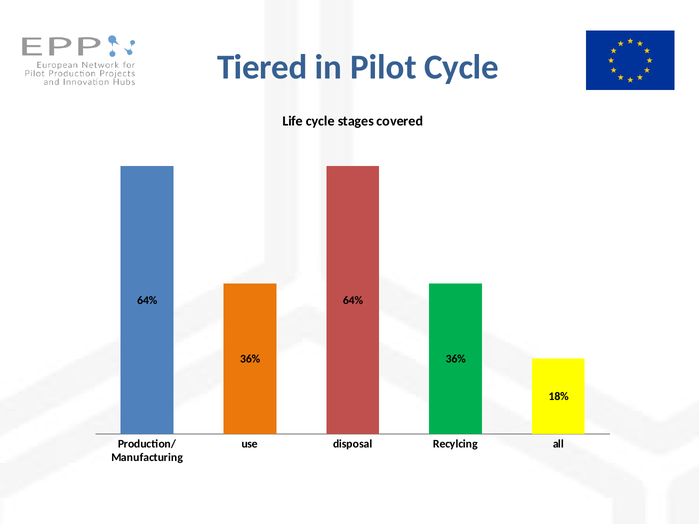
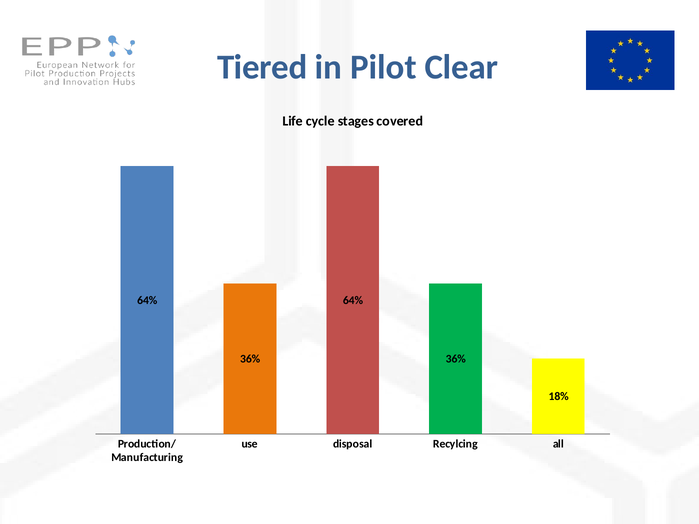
Pilot Cycle: Cycle -> Clear (461, 67)
